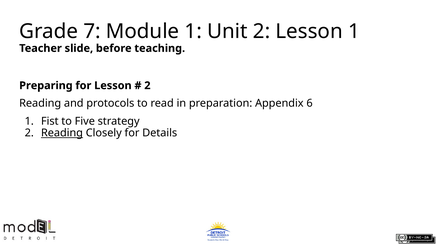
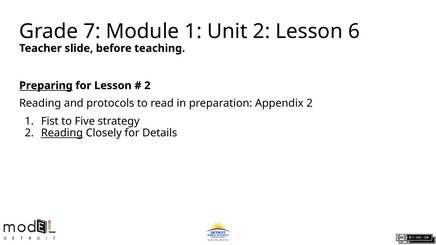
Lesson 1: 1 -> 6 (354, 31)
Preparing underline: none -> present (46, 86)
Appendix 6: 6 -> 2 (310, 103)
